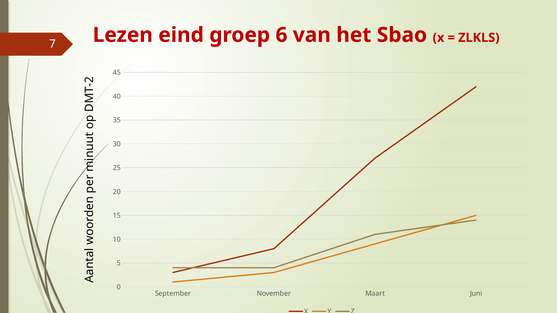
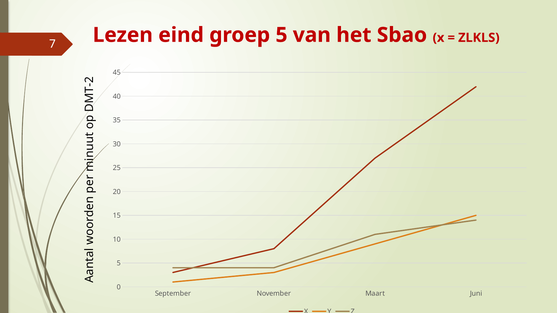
groep 6: 6 -> 5 (281, 35)
